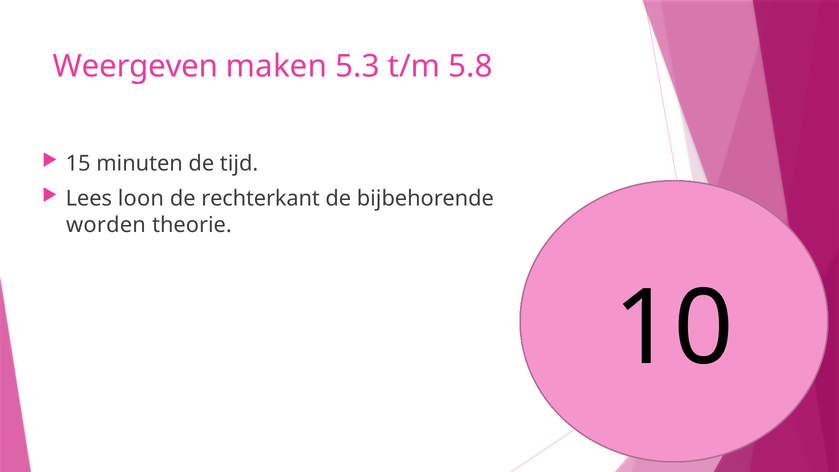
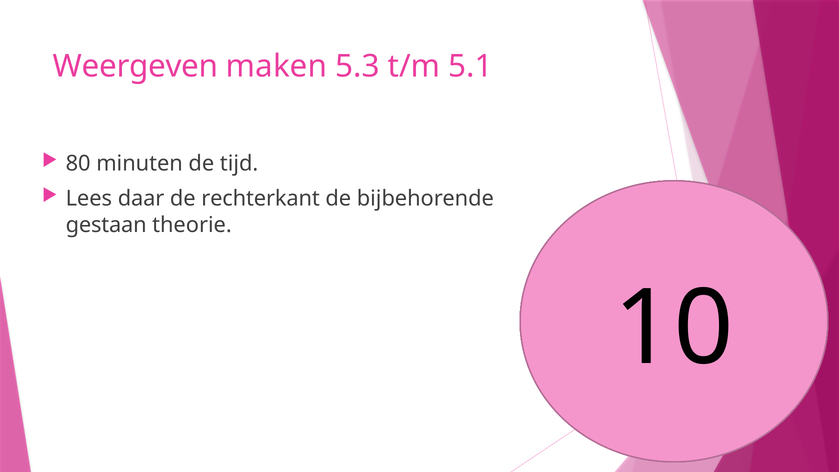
5.8: 5.8 -> 5.1 (471, 66)
15: 15 -> 80 (78, 164)
loon: loon -> daar (141, 199)
worden: worden -> gestaan (106, 225)
